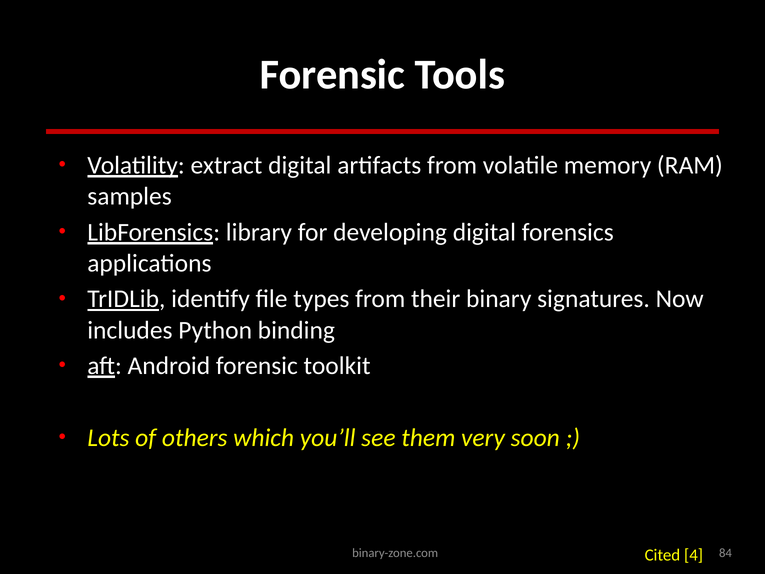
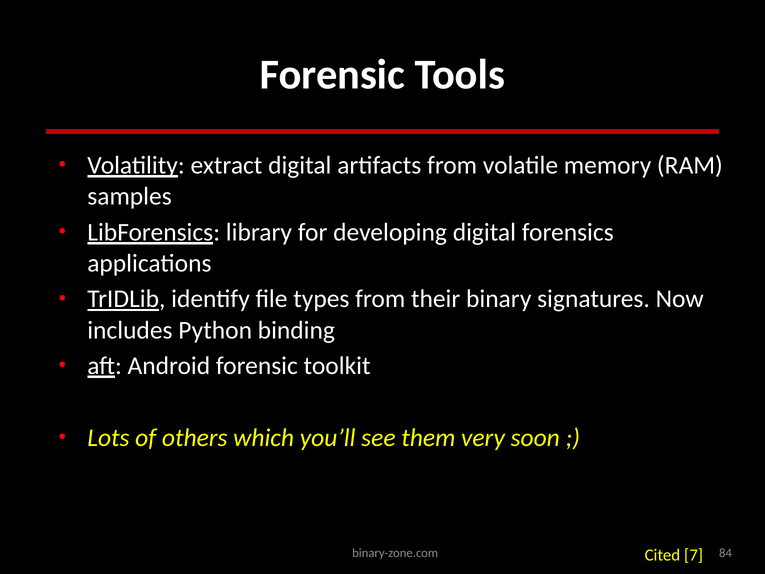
4: 4 -> 7 (694, 555)
